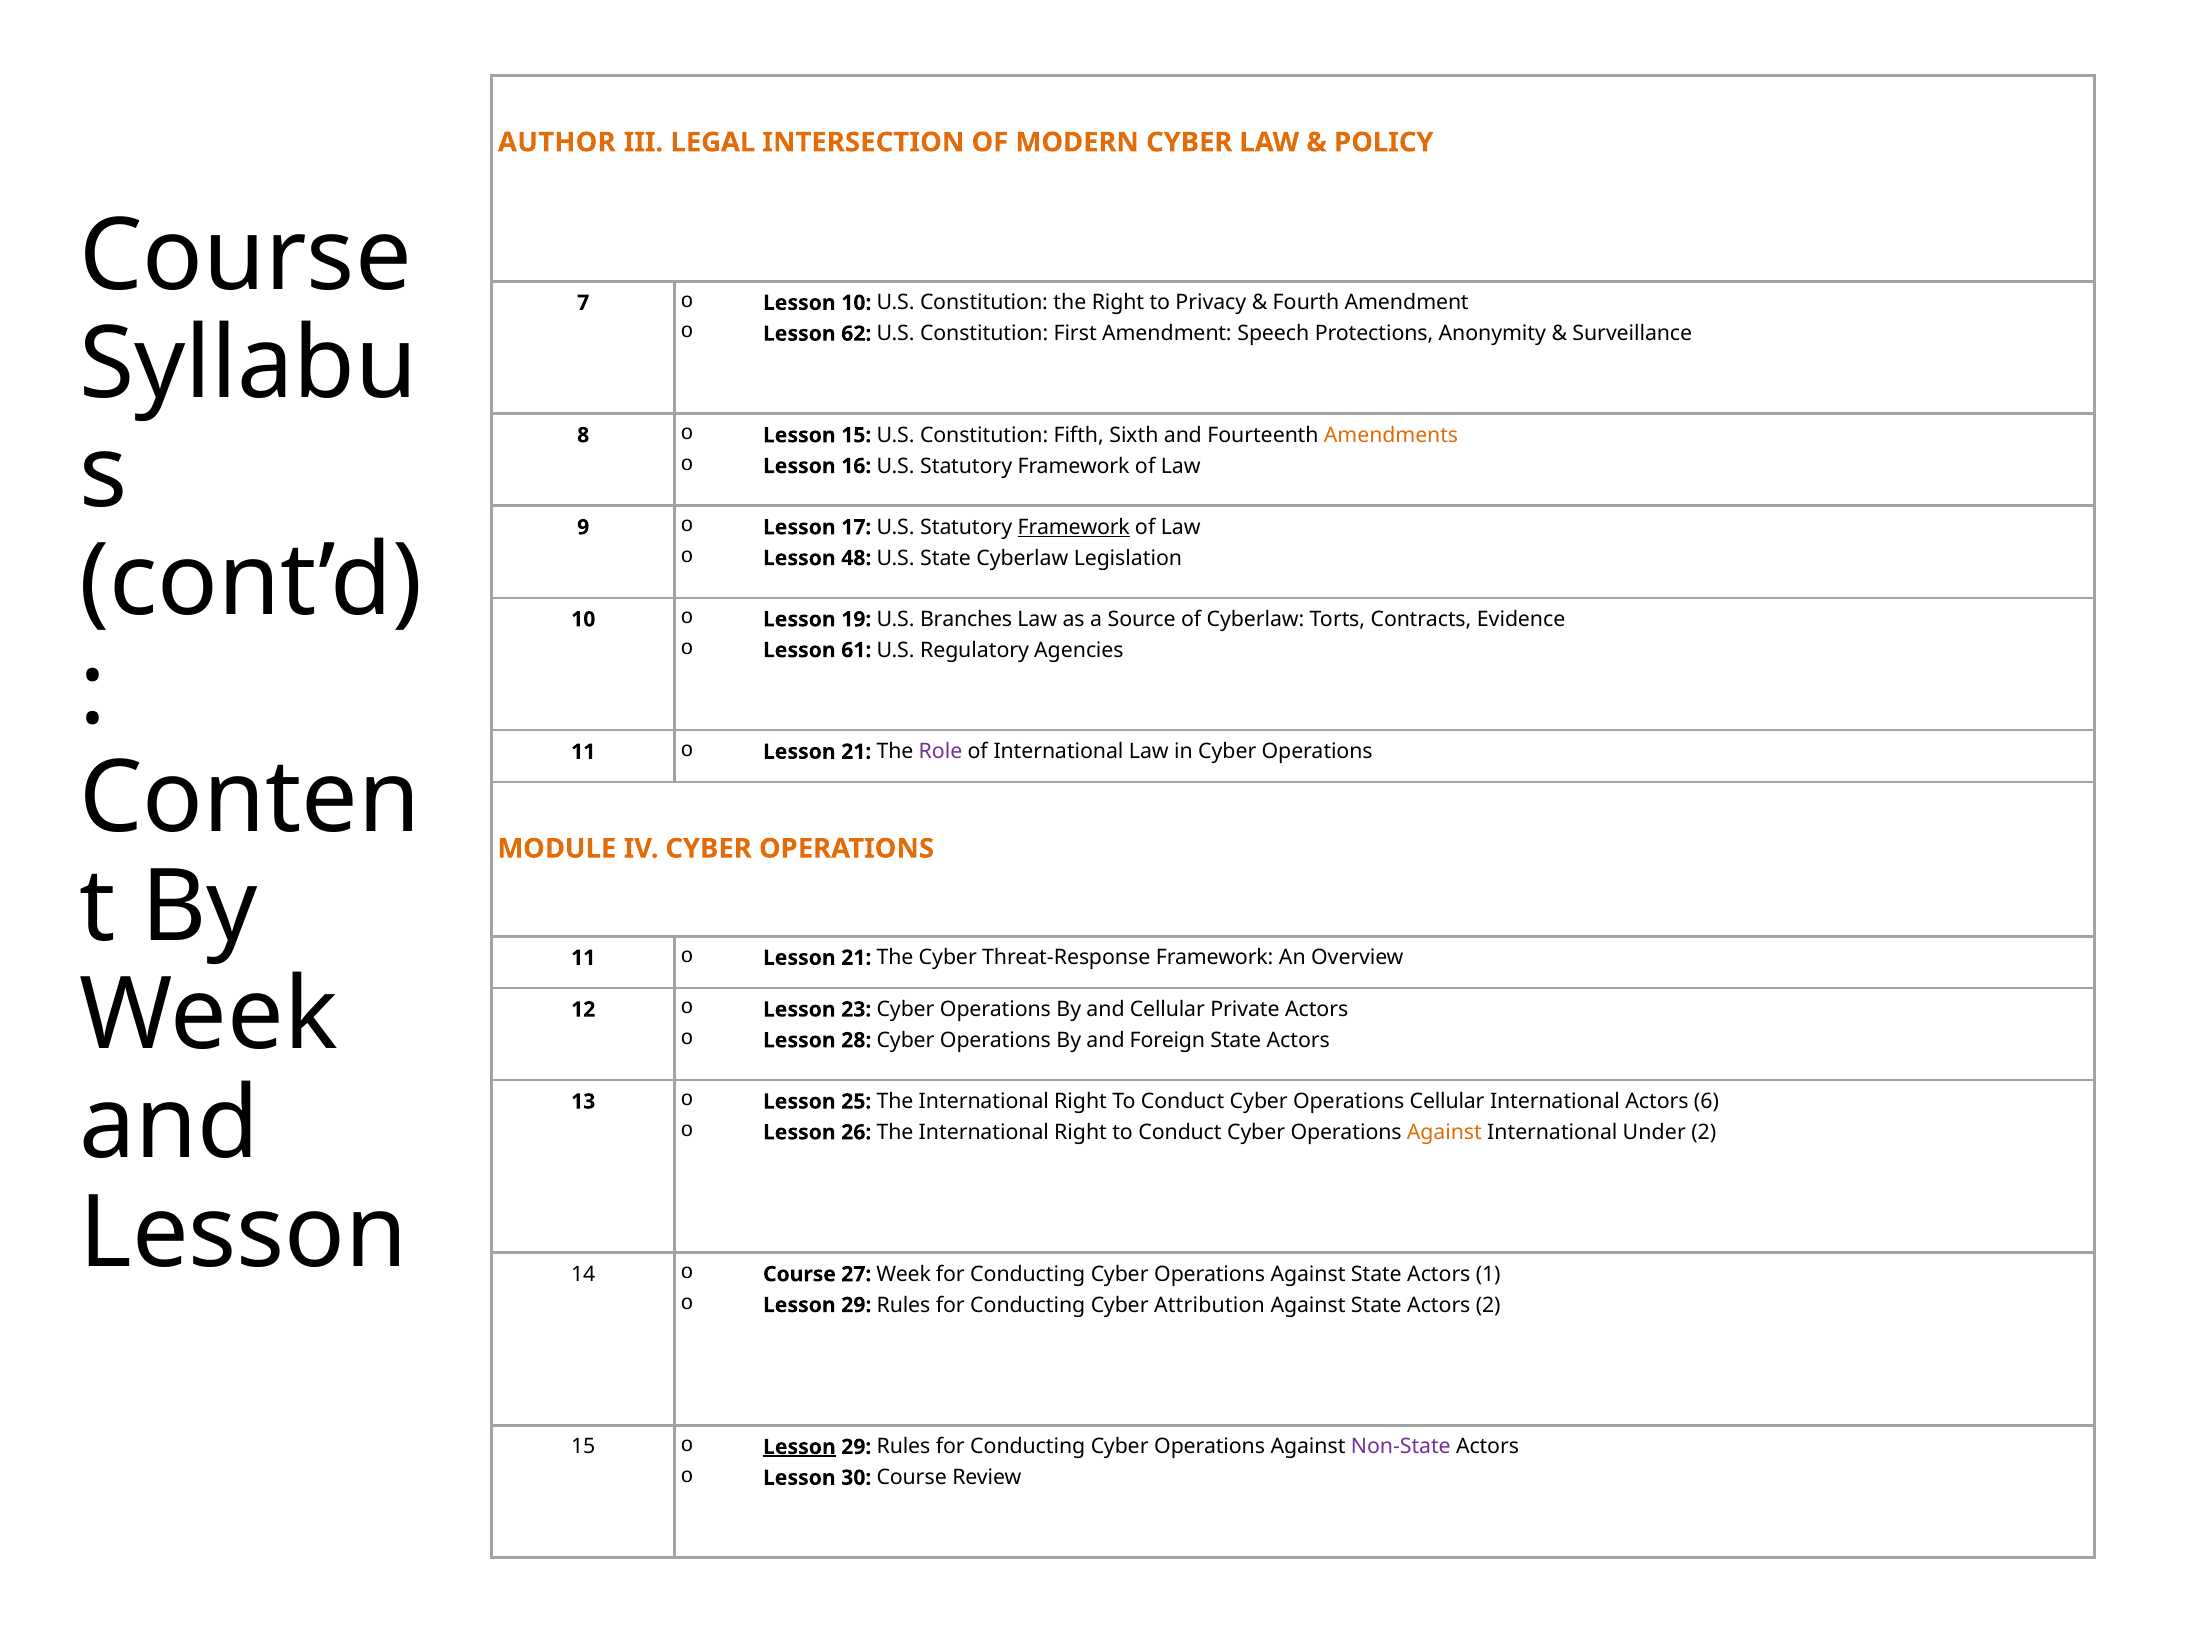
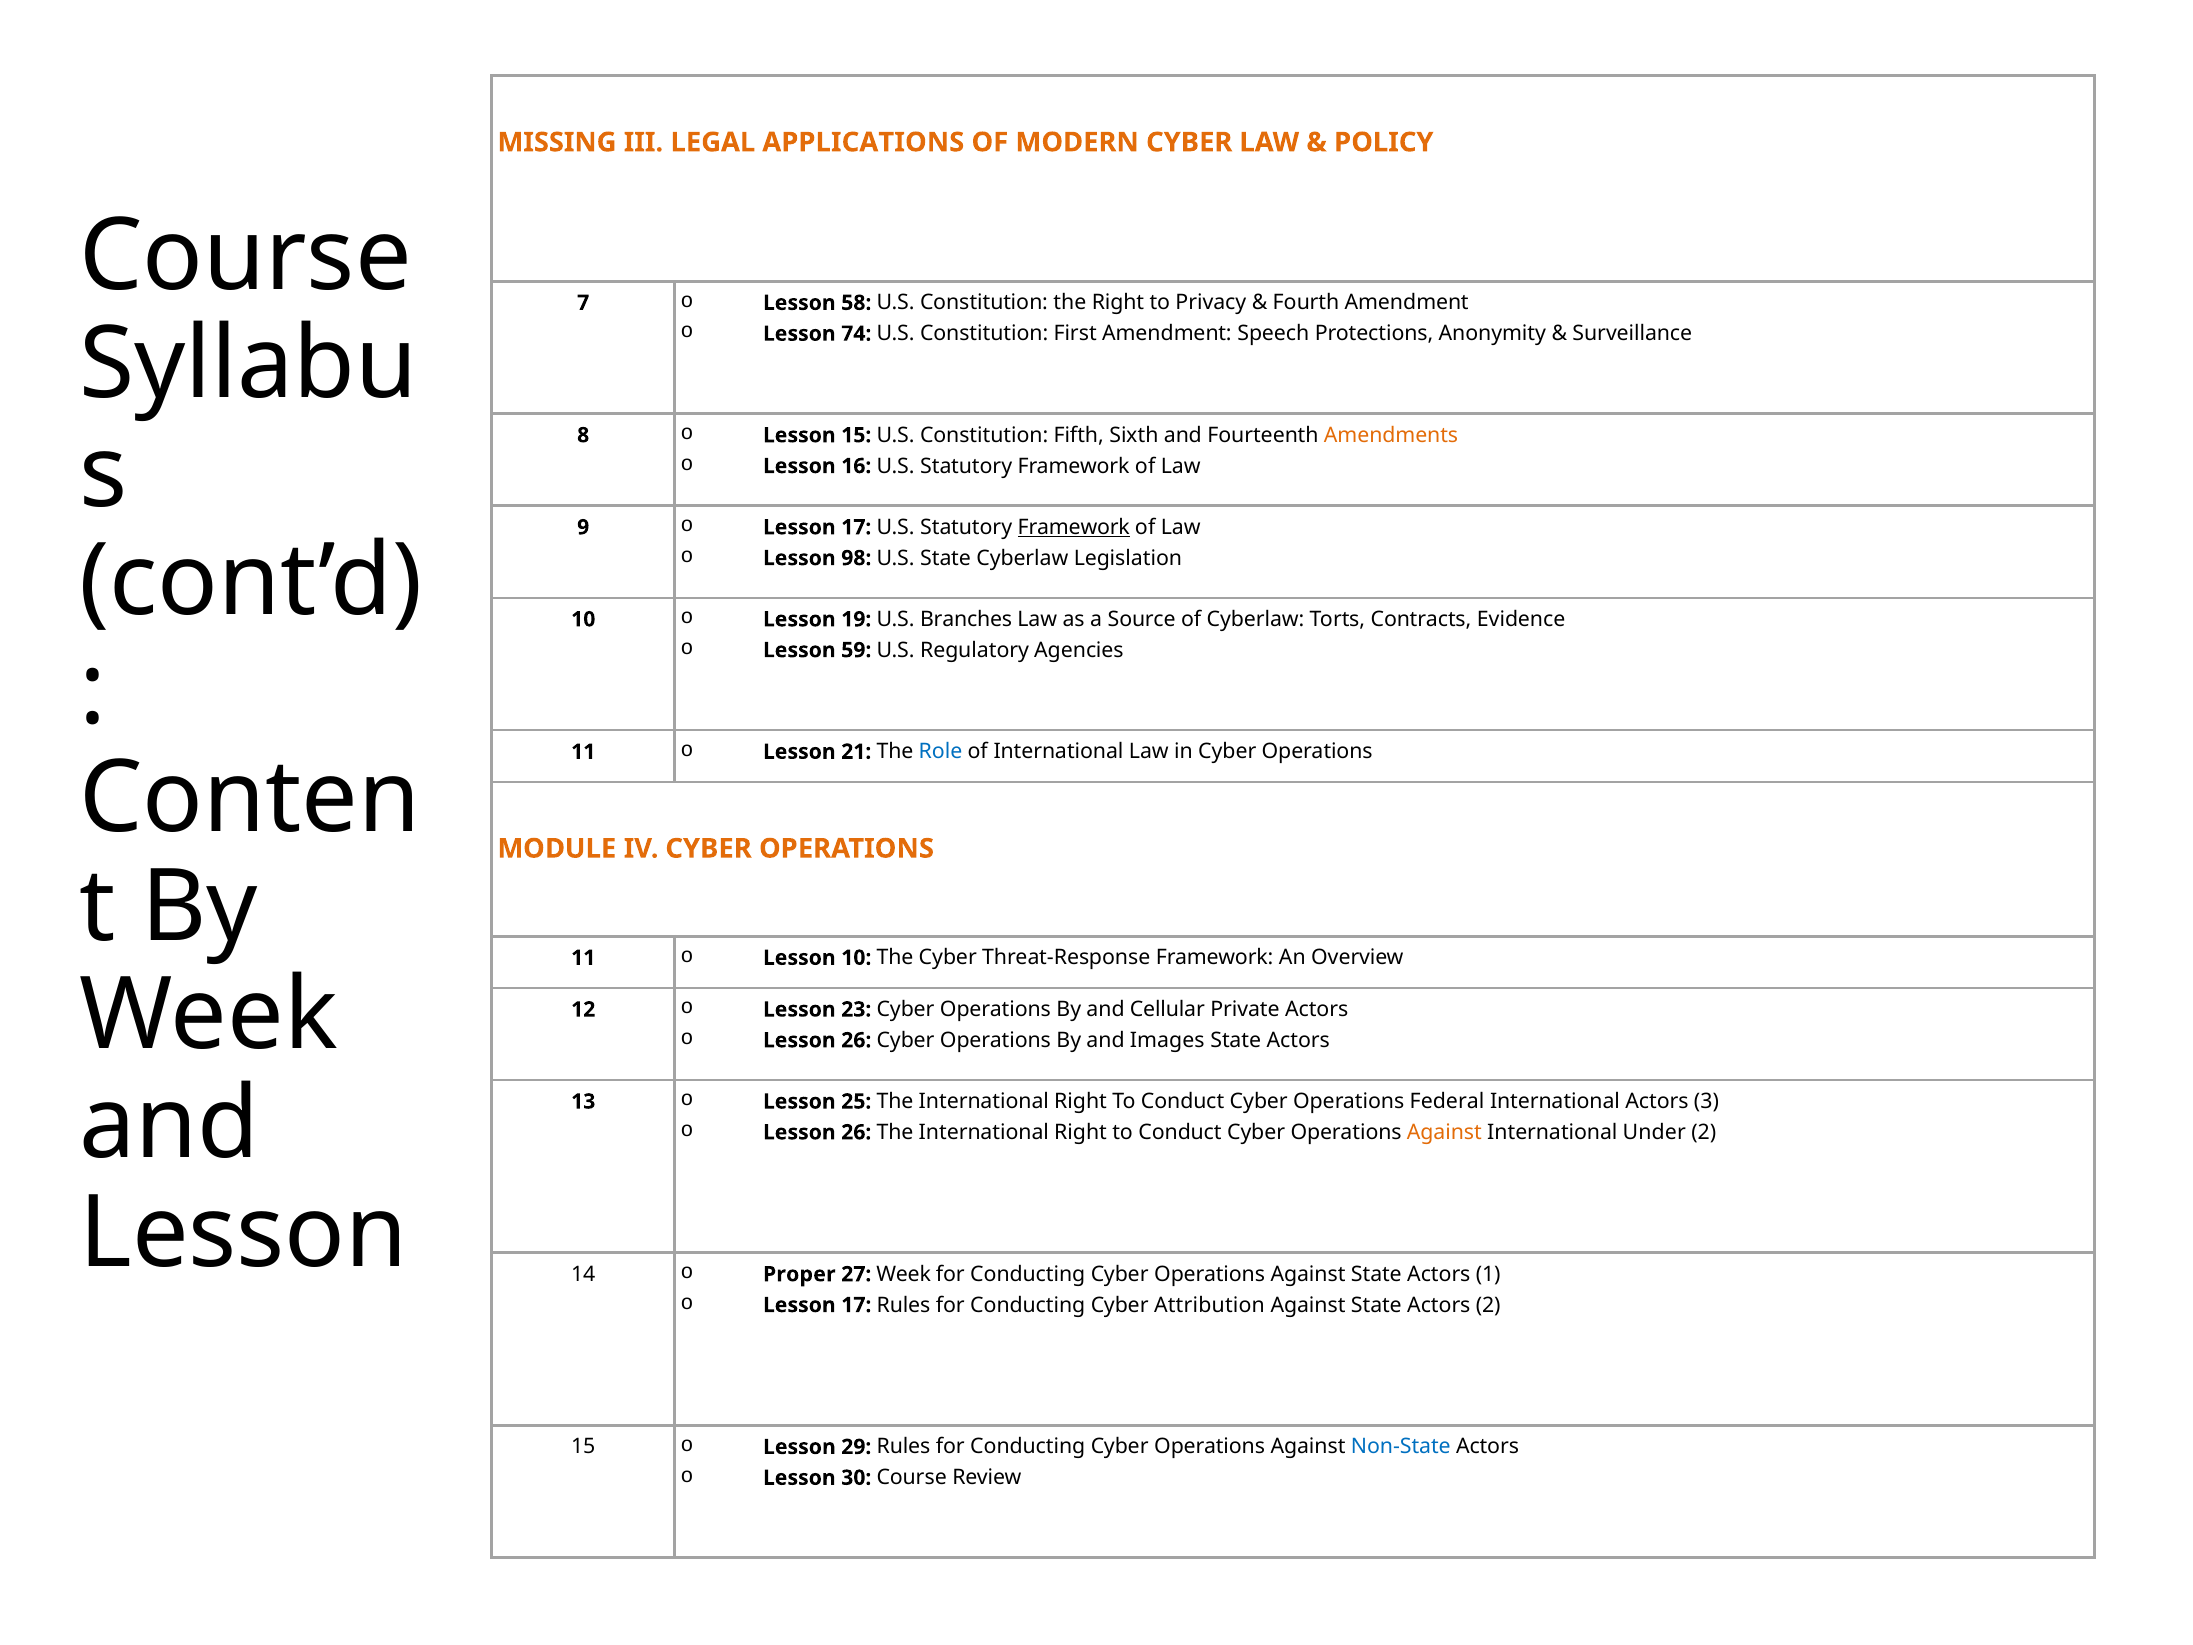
AUTHOR: AUTHOR -> MISSING (557, 142)
INTERSECTION: INTERSECTION -> APPLICATIONS (863, 142)
Lesson 10: 10 -> 58 (856, 303)
62: 62 -> 74 (856, 334)
48: 48 -> 98 (856, 558)
61: 61 -> 59 (856, 650)
Role colour: purple -> blue (941, 752)
21: 21 -> 10 (856, 958)
28: 28 -> 26 (856, 1040)
Foreign: Foreign -> Images (1167, 1040)
Operations Cellular: Cellular -> Federal (1447, 1101)
6: 6 -> 3 (1706, 1101)
Course: Course -> Proper (799, 1274)
29: 29 -> 17 (856, 1305)
Lesson underline: present -> none (799, 1447)
Non-State colour: purple -> blue (1401, 1447)
